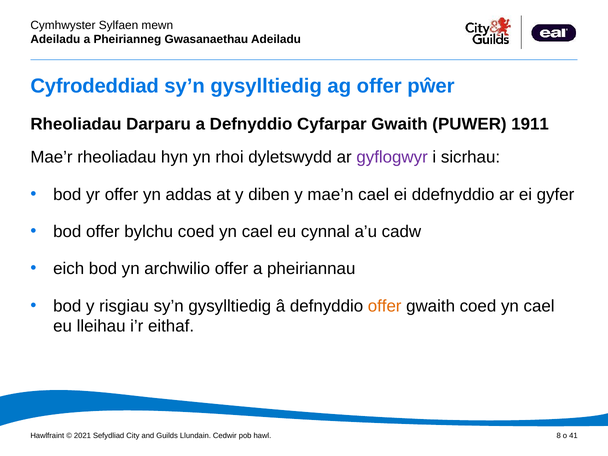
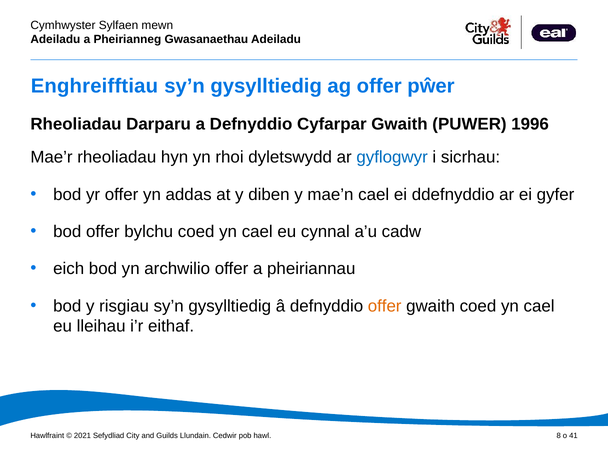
Cyfrodeddiad: Cyfrodeddiad -> Enghreifftiau (94, 86)
1911: 1911 -> 1996 (530, 124)
gyflogwyr colour: purple -> blue (392, 157)
